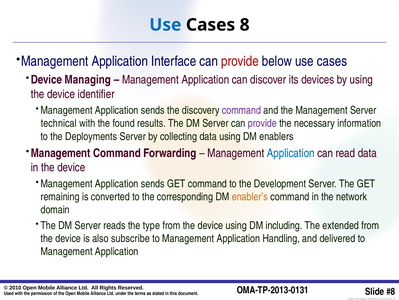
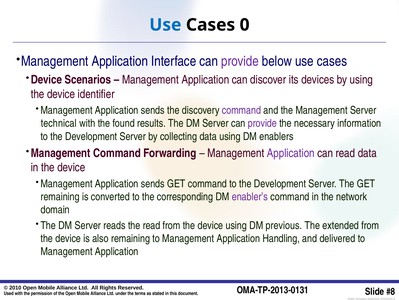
8: 8 -> 0 (245, 25)
provide colour: red -> purple (240, 61)
Managing: Managing -> Scenarios (88, 80)
Deployments: Deployments -> Development (91, 136)
Application colour: blue -> purple (291, 153)
enabler’s colour: orange -> purple (250, 196)
the type: type -> read (152, 225)
including: including -> previous (284, 225)
also subscribe: subscribe -> remaining (131, 238)
